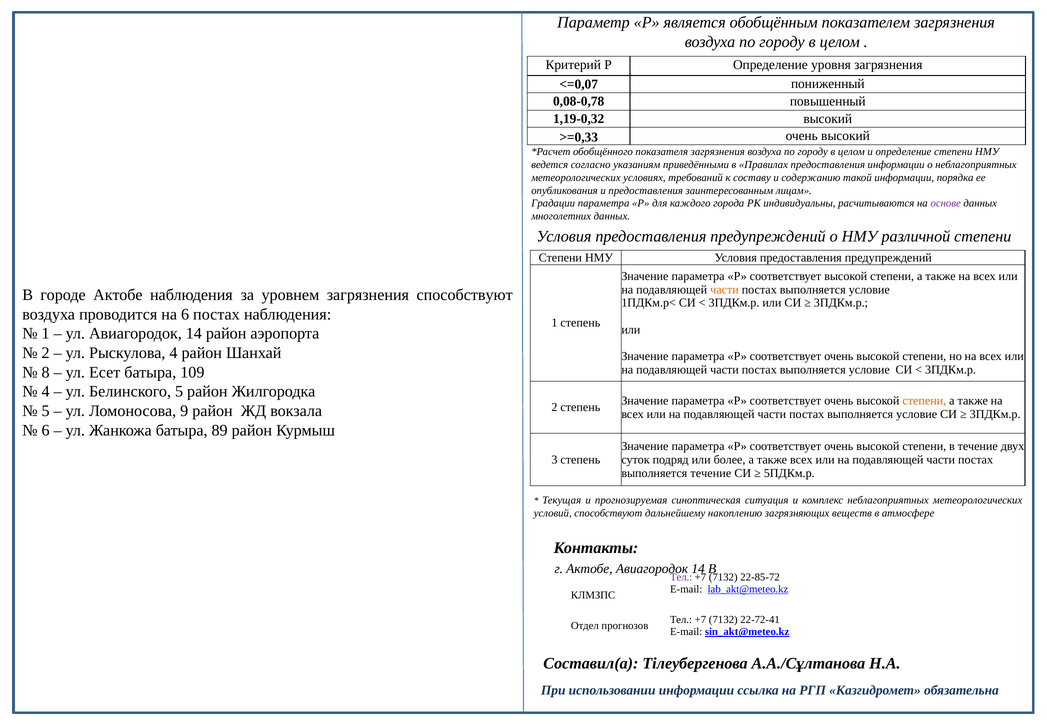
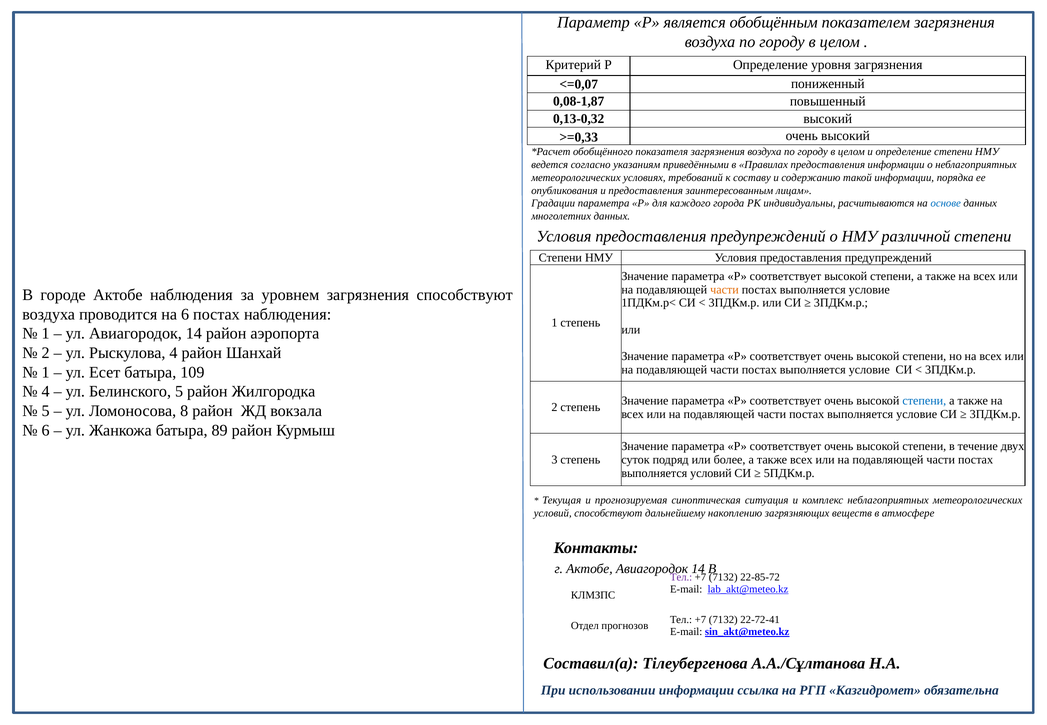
0,08-0,78: 0,08-0,78 -> 0,08-1,87 (579, 101)
1,19-0,32: 1,19-0,32 -> 0,13-0,32 (579, 119)
основе colour: purple -> blue (946, 203)
8: 8 -> 1 (46, 372)
степени colour: orange -> blue (924, 401)
9: 9 -> 8 (184, 411)
выполняется течение: течение -> условий (711, 473)
